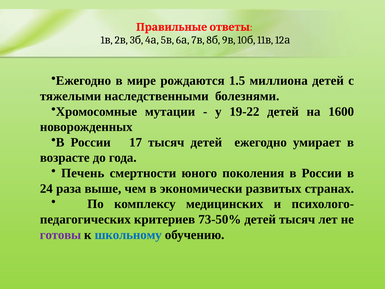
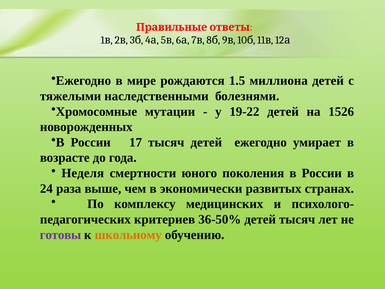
1600: 1600 -> 1526 (341, 111)
Печень: Печень -> Неделя (83, 173)
73-50%: 73-50% -> 36-50% (220, 219)
школьному colour: blue -> orange (128, 235)
